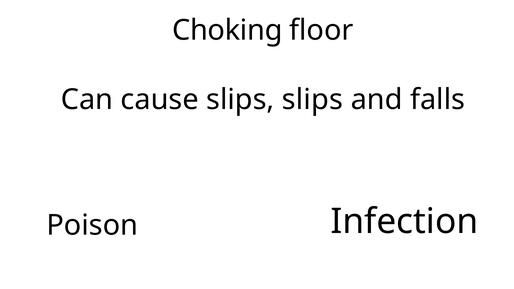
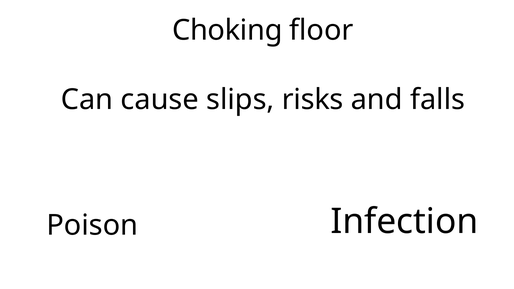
slips slips: slips -> risks (313, 100)
